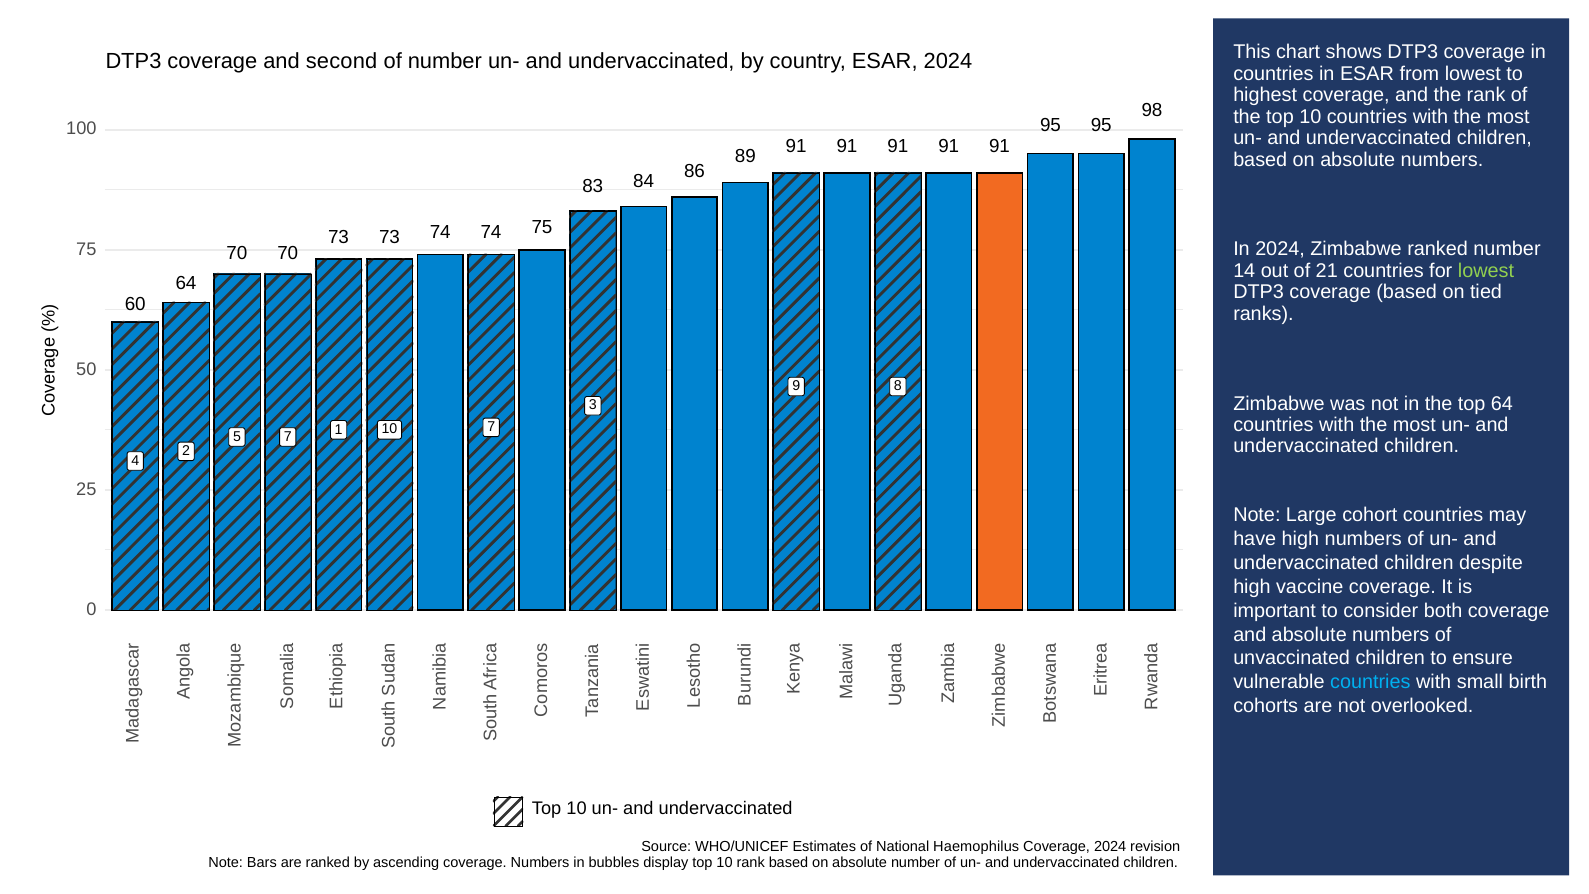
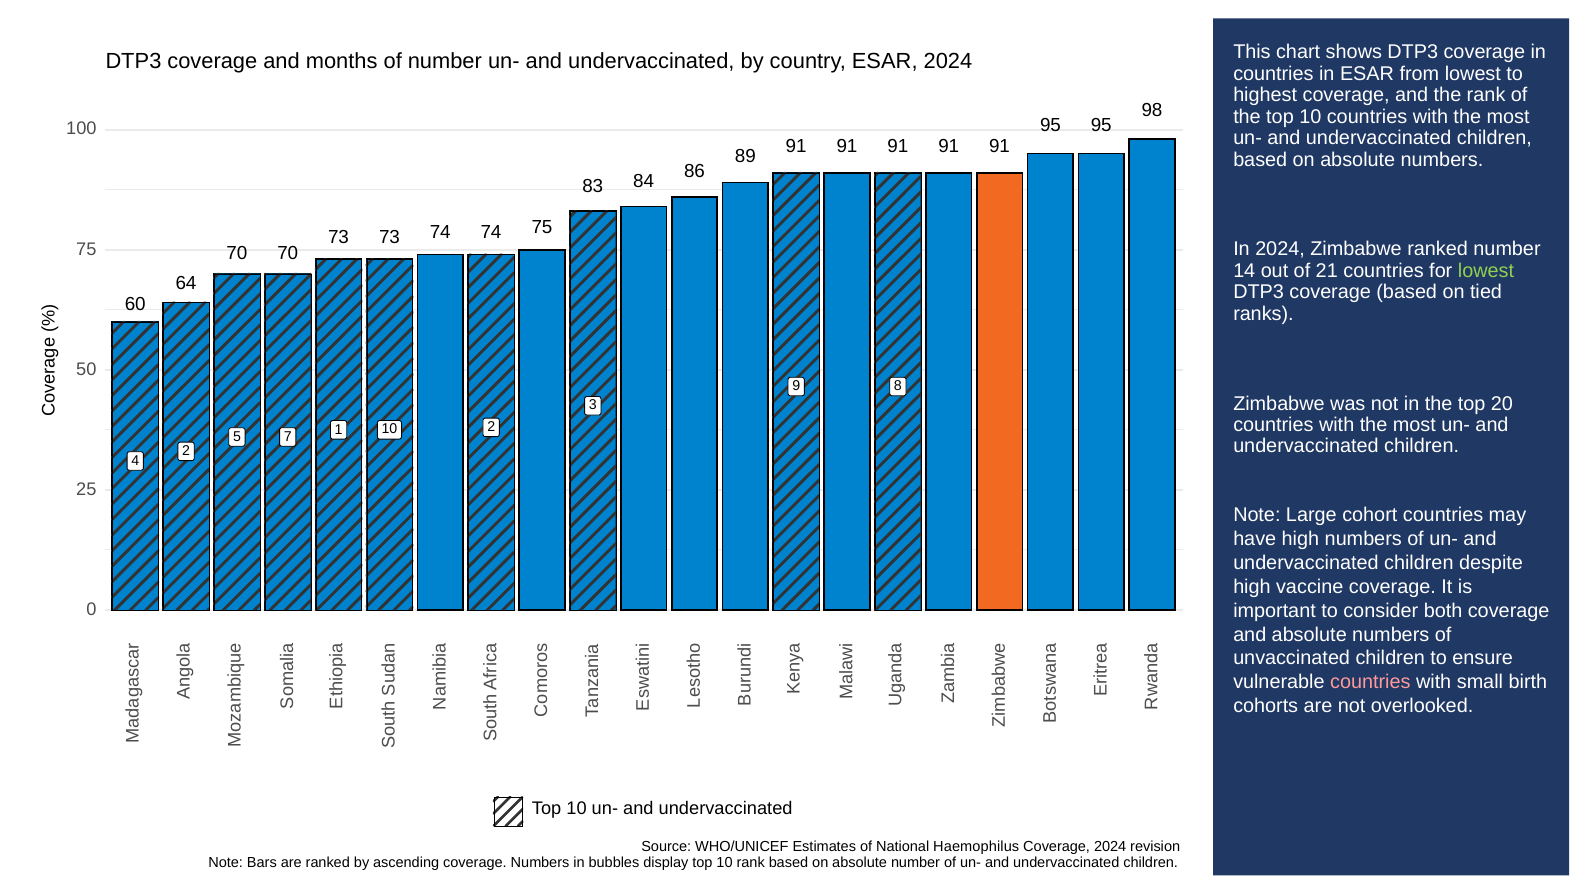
second: second -> months (342, 61)
top 64: 64 -> 20 (1502, 403)
10 7: 7 -> 2 (491, 427)
countries colour: light blue -> pink (1370, 682)
